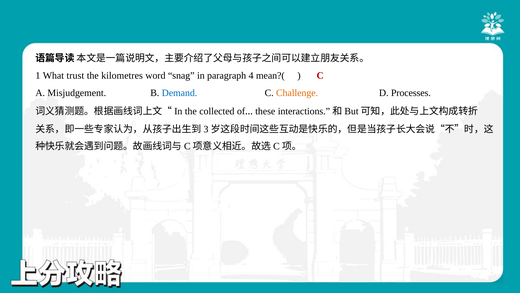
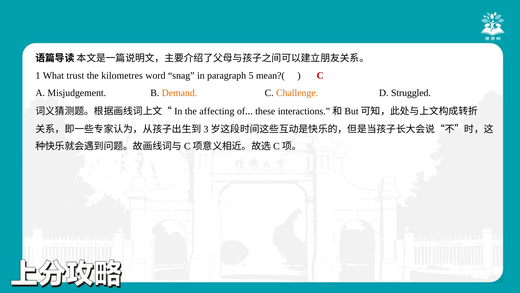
4: 4 -> 5 (251, 76)
Demand colour: blue -> orange (180, 93)
Processes: Processes -> Struggled (411, 93)
collected: collected -> affecting (217, 111)
